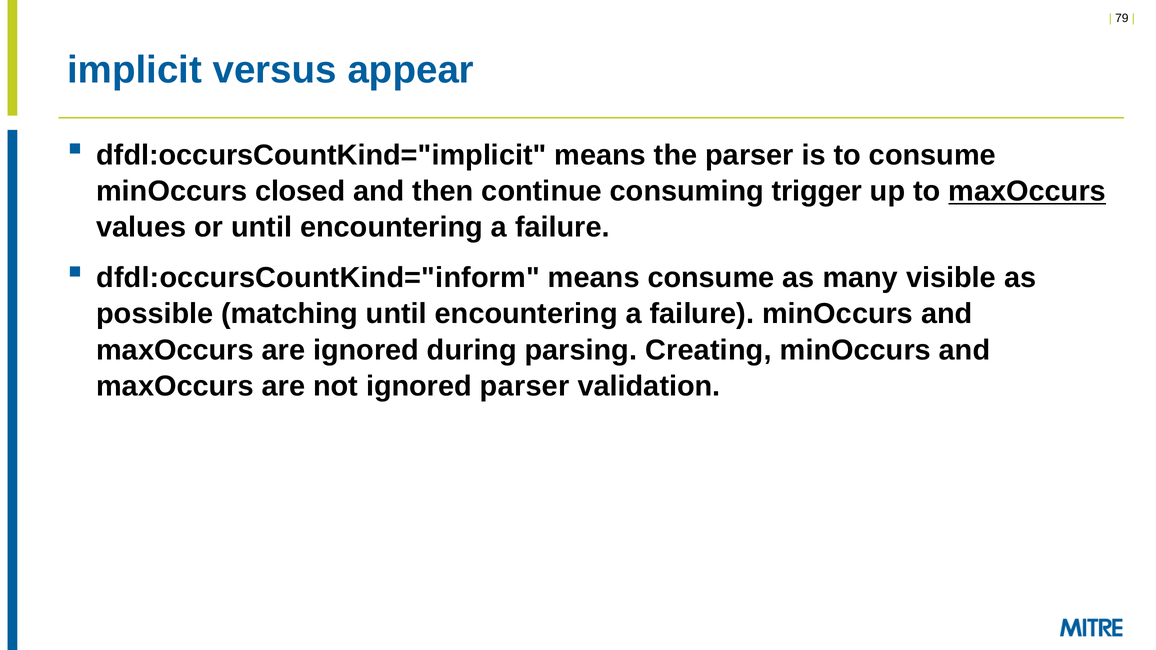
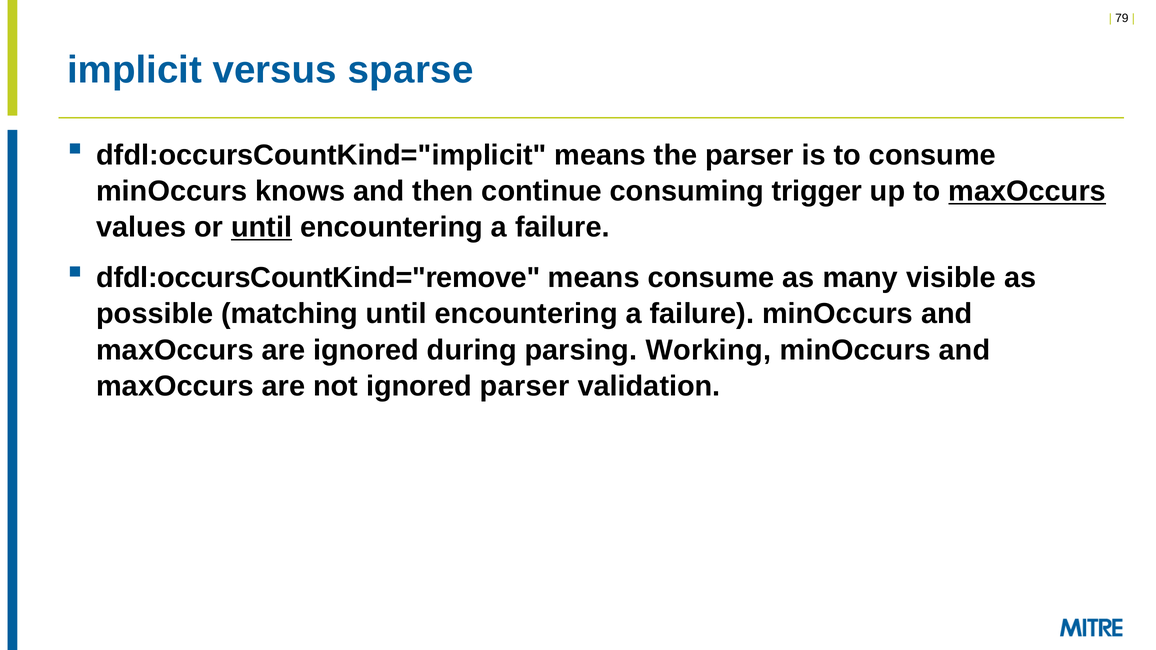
appear: appear -> sparse (411, 70)
closed: closed -> knows (300, 191)
until underline: none -> present (262, 227)
dfdl:occursCountKind="inform: dfdl:occursCountKind="inform -> dfdl:occursCountKind="remove (318, 278)
Creating: Creating -> Working (708, 350)
